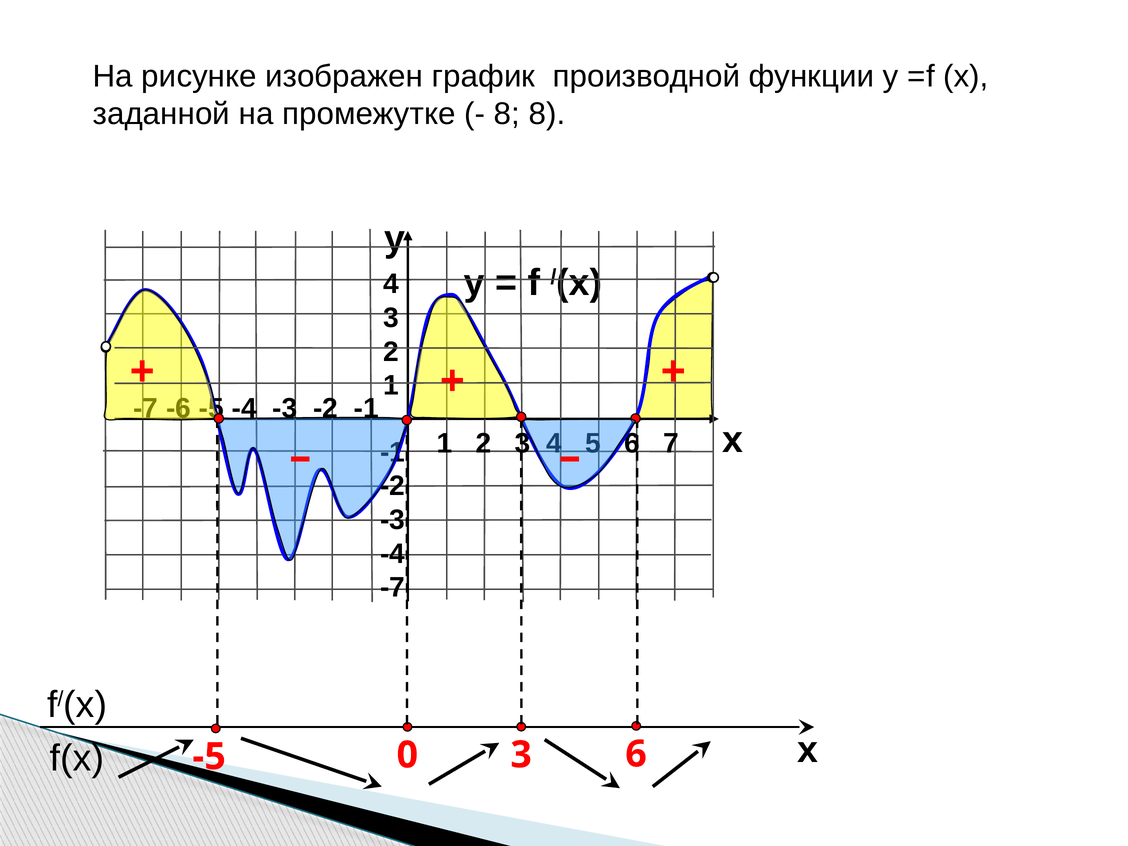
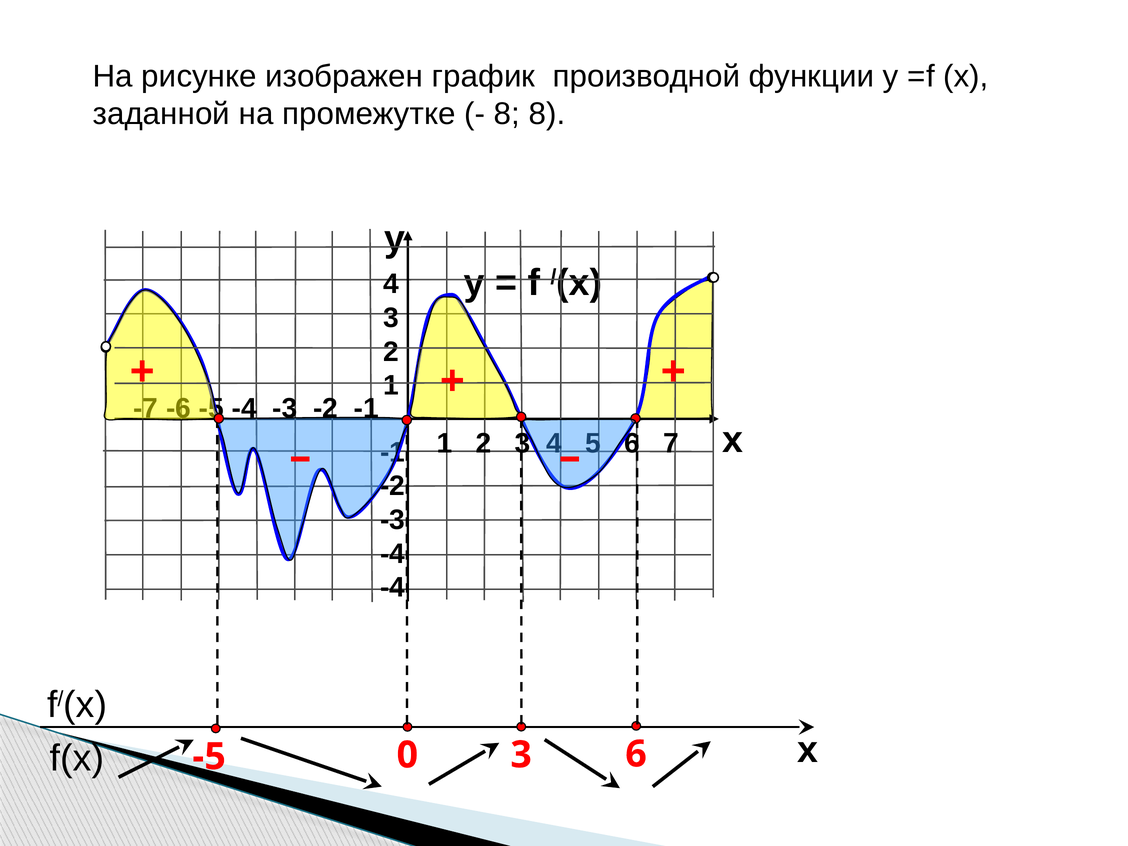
-7: -7 -> -4 (393, 588)
